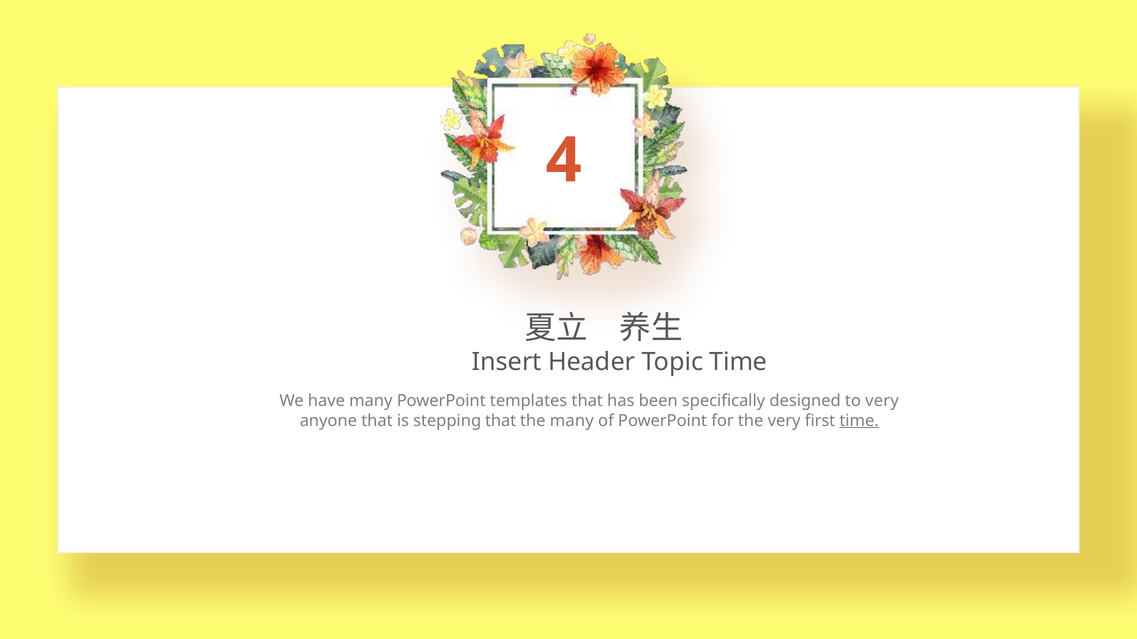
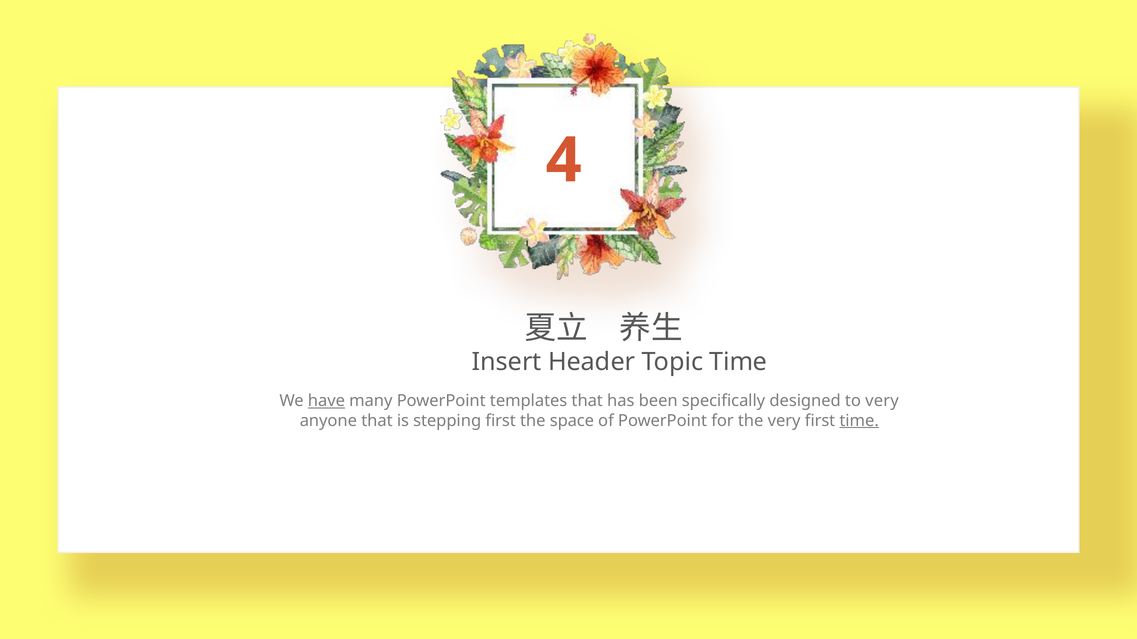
have underline: none -> present (326, 401)
stepping that: that -> first (501, 421)
the many: many -> space (572, 421)
